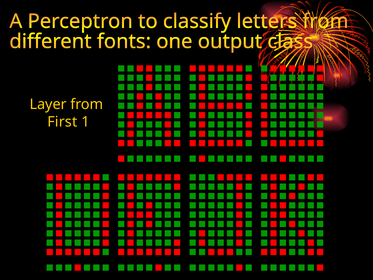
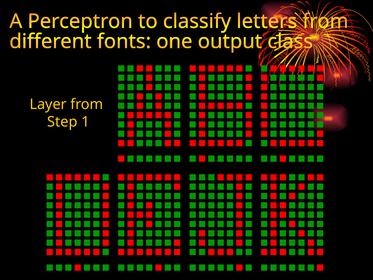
First: First -> Step (62, 122)
